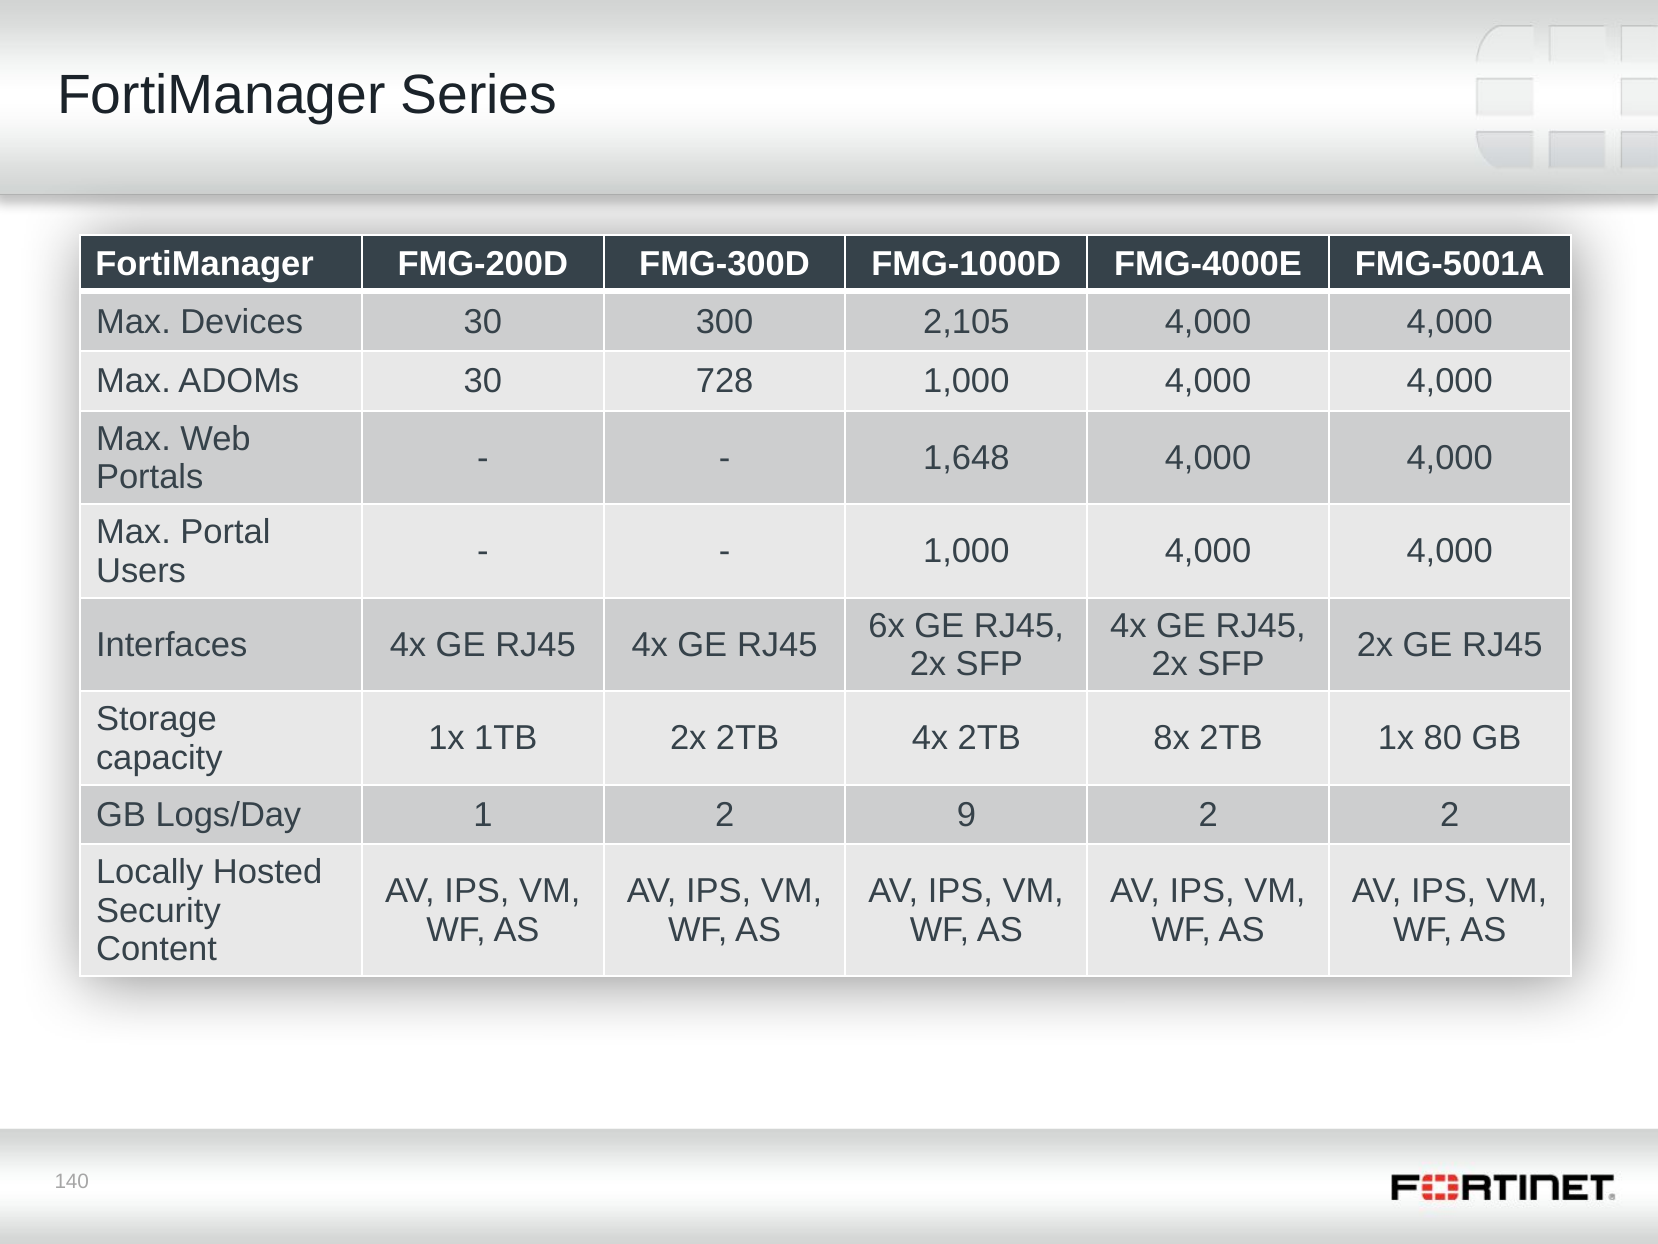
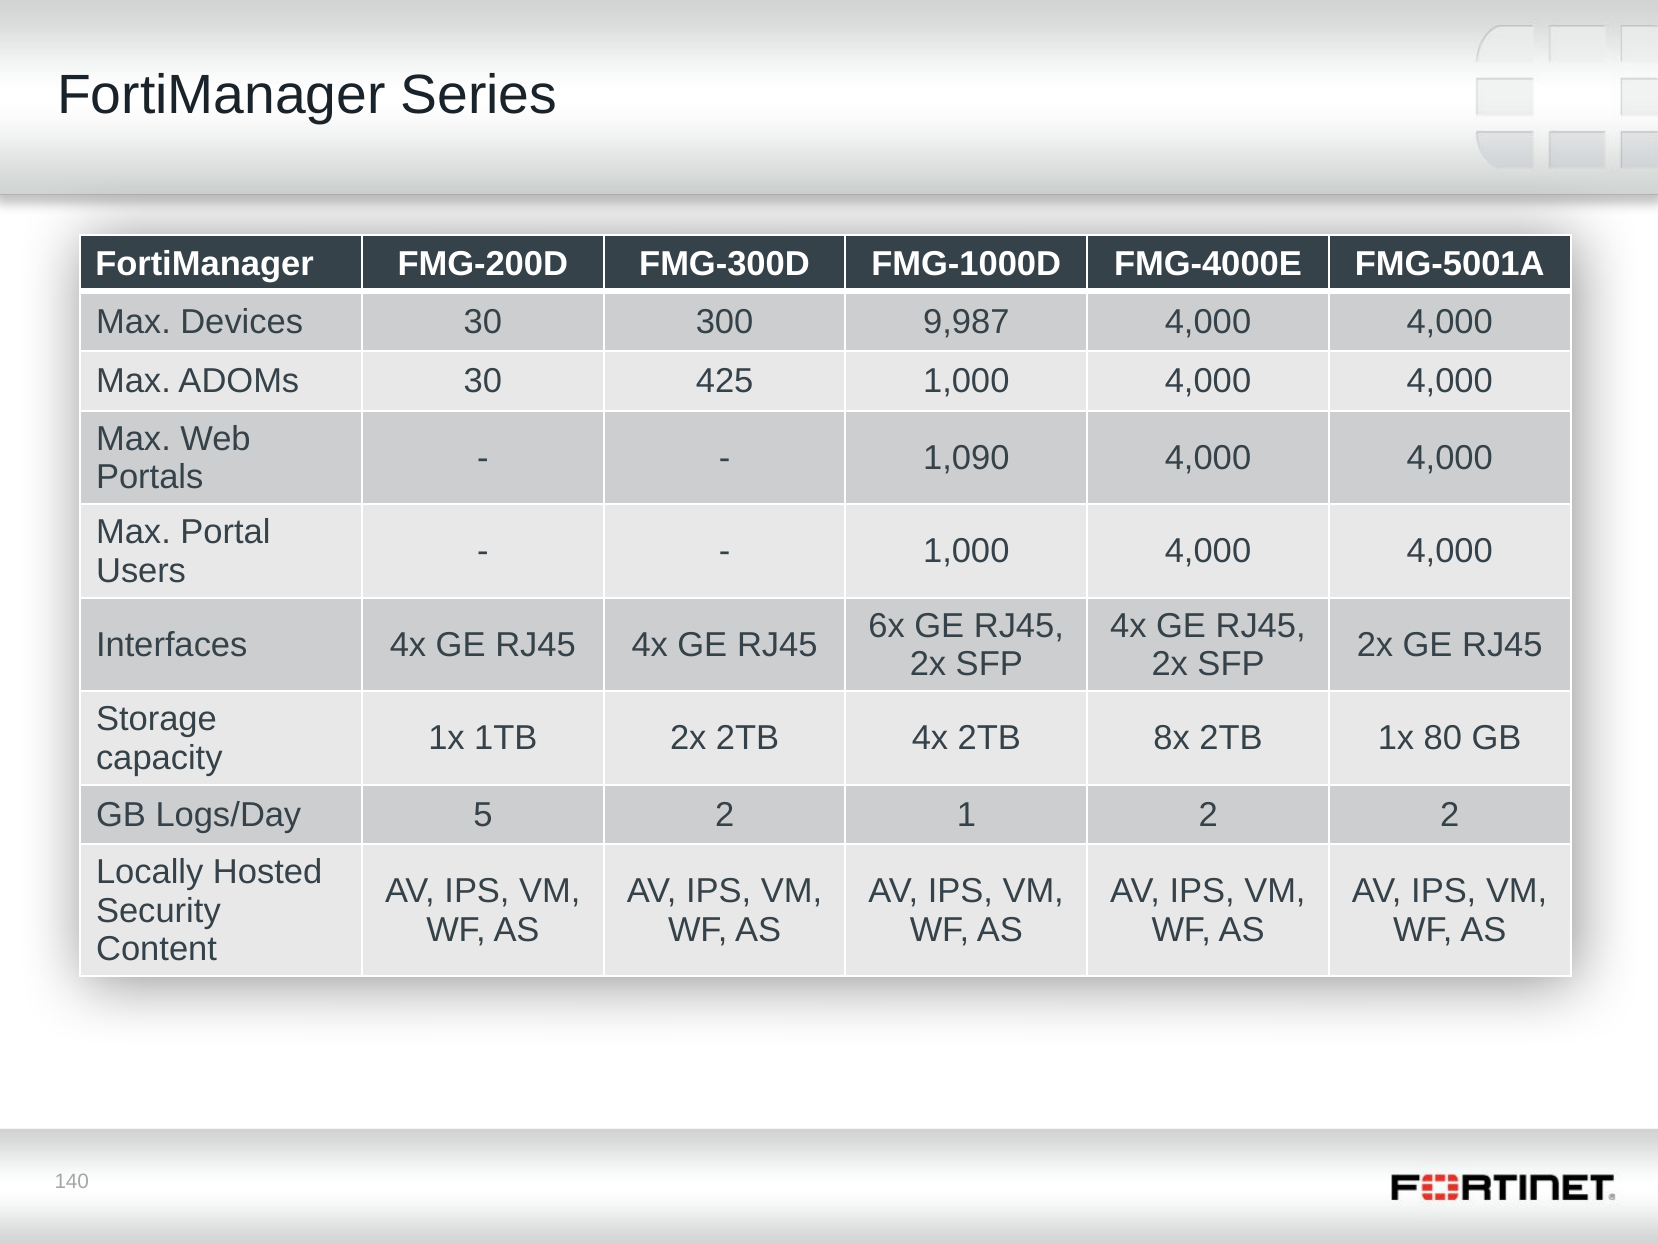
2,105: 2,105 -> 9,987 (966, 322)
728: 728 -> 425 (725, 381)
1,648: 1,648 -> 1,090 (966, 458)
1: 1 -> 5 (483, 815)
9: 9 -> 1 (966, 815)
